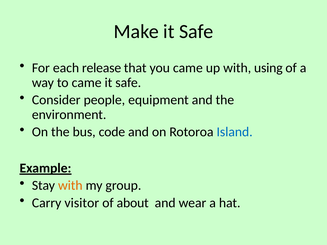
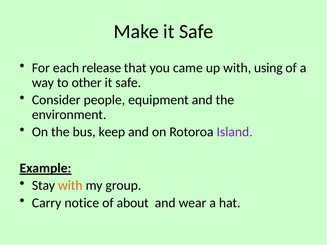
to came: came -> other (87, 83)
code: code -> keep (112, 132)
Island colour: blue -> purple (235, 132)
visitor: visitor -> notice (82, 203)
